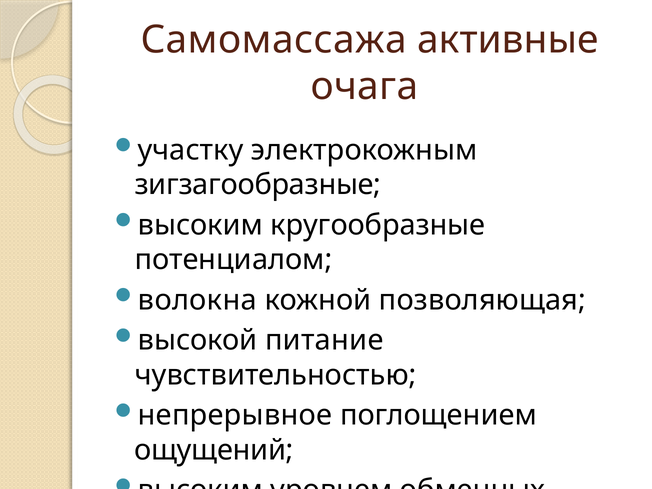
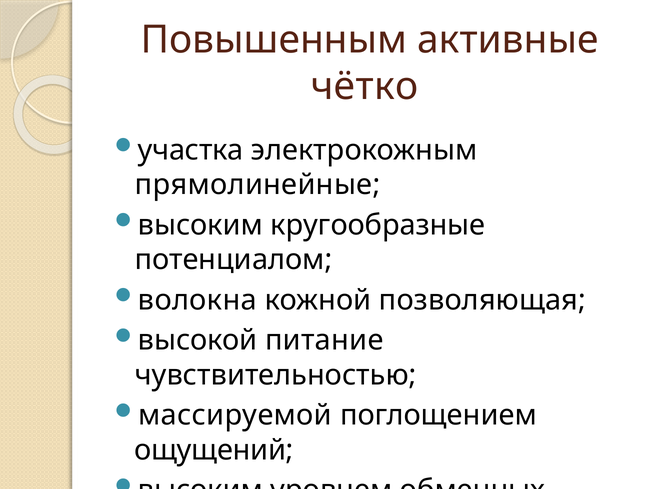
Самомассажа: Самомассажа -> Повышенным (274, 40)
очага: очага -> чётко (364, 86)
участку: участку -> участка (191, 150)
зигзагообразные: зигзагообразные -> прямолинейные (258, 185)
непрерывное: непрерывное -> массируемой (235, 415)
